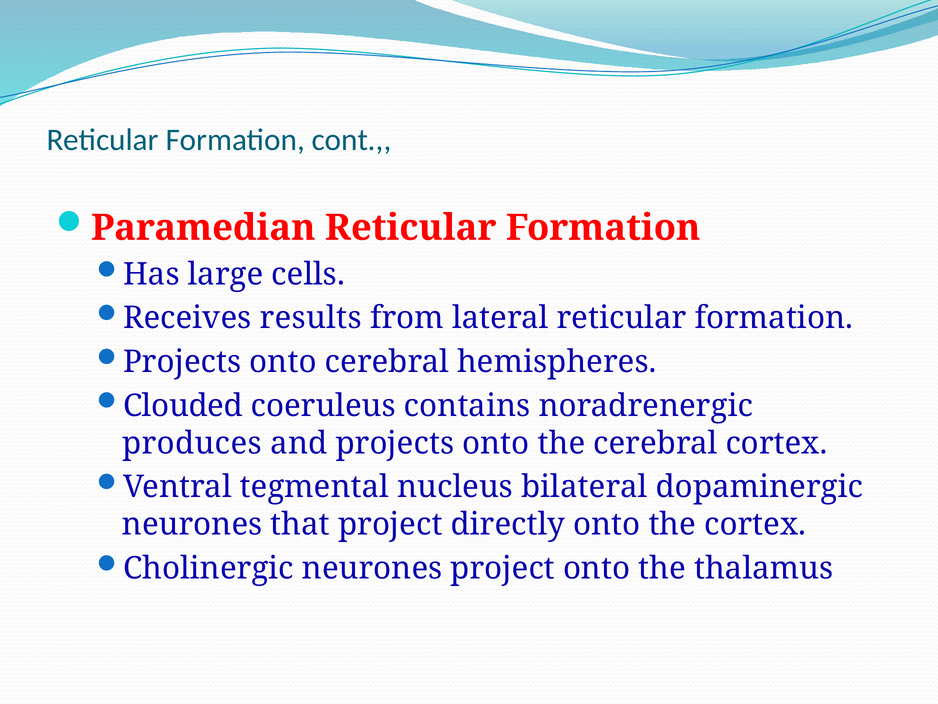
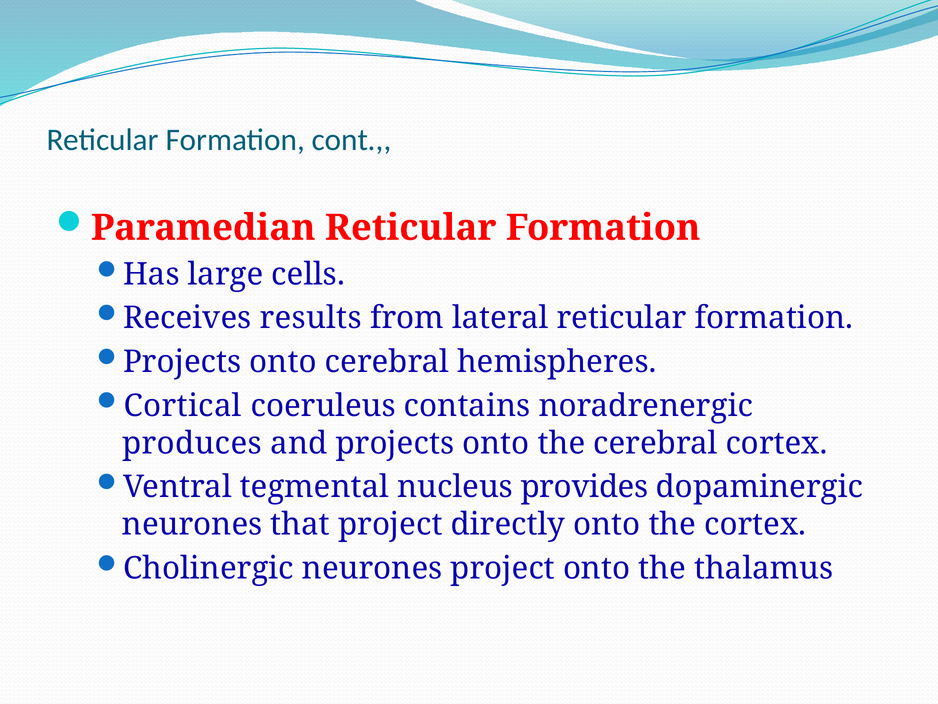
Clouded: Clouded -> Cortical (183, 405)
bilateral: bilateral -> provides (585, 487)
